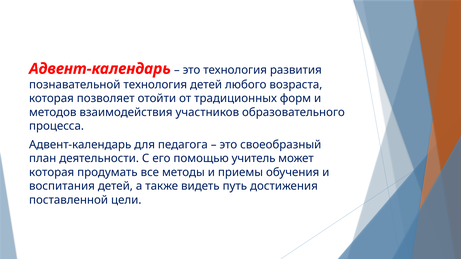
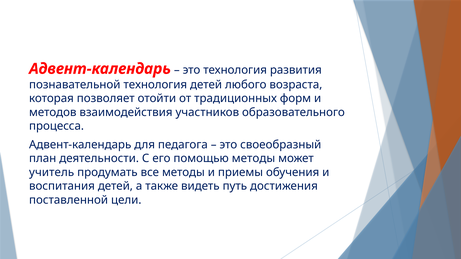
помощью учитель: учитель -> методы (253, 159)
которая: которая -> учитель (52, 173)
